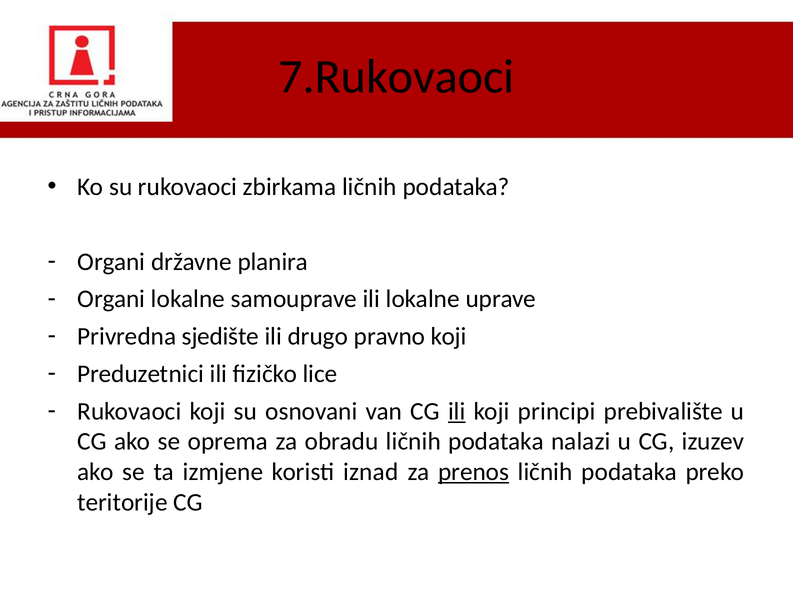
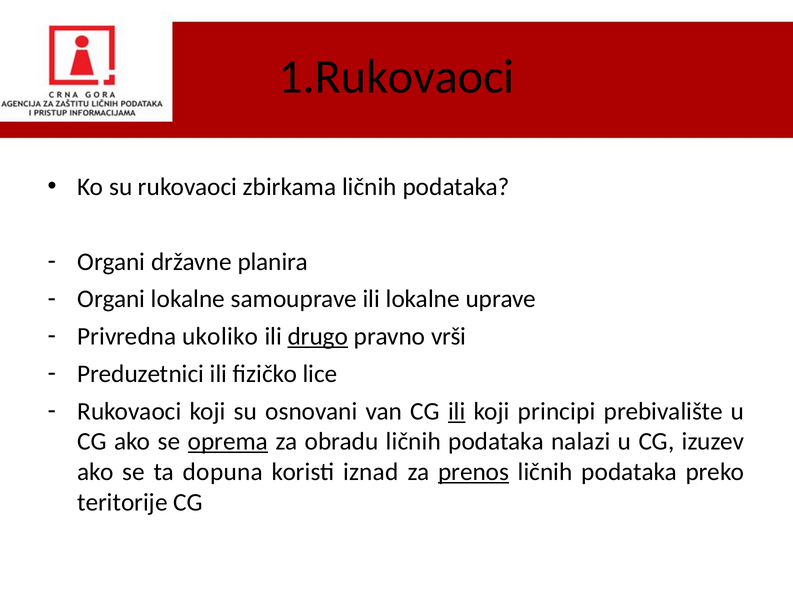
7.Rukovaoci: 7.Rukovaoci -> 1.Rukovaoci (396, 77)
sjedište: sjedište -> ukoliko (220, 337)
drugo underline: none -> present (318, 337)
pravno koji: koji -> vrši (449, 337)
oprema underline: none -> present (228, 442)
izmjene: izmjene -> dopuna (223, 473)
